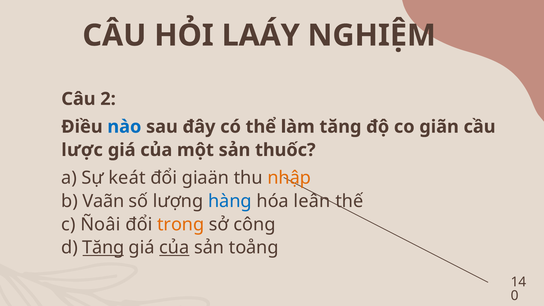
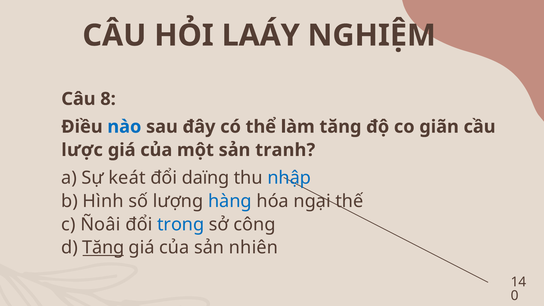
2: 2 -> 8 (108, 99)
thuốc: thuốc -> tranh (285, 150)
giaän: giaän -> daïng (206, 178)
nhập colour: orange -> blue (289, 178)
Vaãn: Vaãn -> Hình (103, 201)
leân: leân -> ngại (312, 201)
trong colour: orange -> blue (181, 224)
của underline: present -> none (174, 248)
toång: toång -> nhiên (254, 248)
